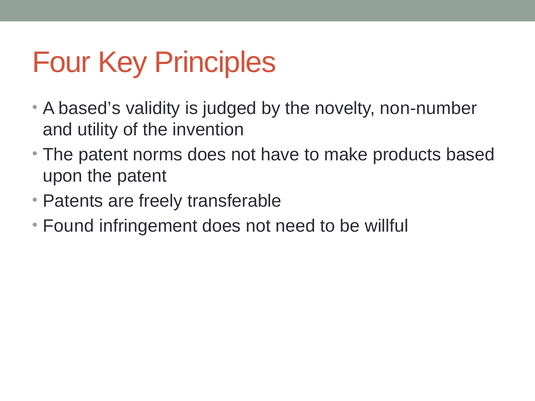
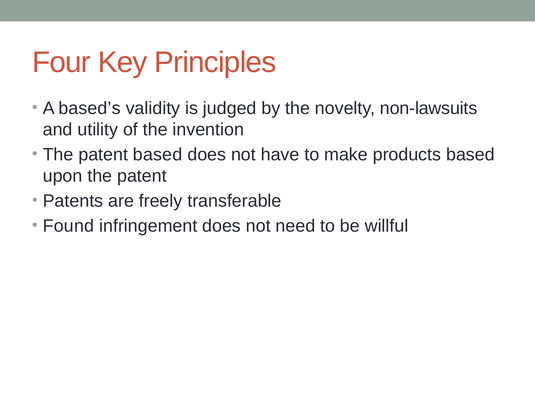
non-number: non-number -> non-lawsuits (429, 108)
patent norms: norms -> based (158, 155)
